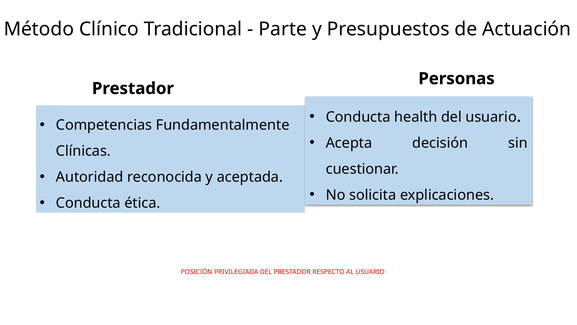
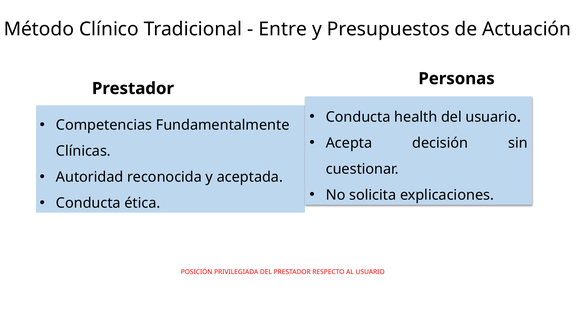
Parte: Parte -> Entre (283, 29)
